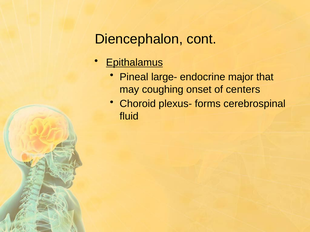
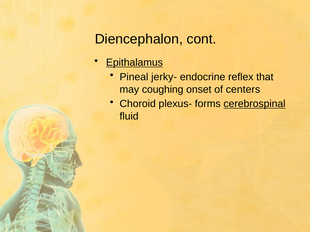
large-: large- -> jerky- (164, 77)
major: major -> reflex (241, 77)
cerebrospinal underline: none -> present (255, 104)
